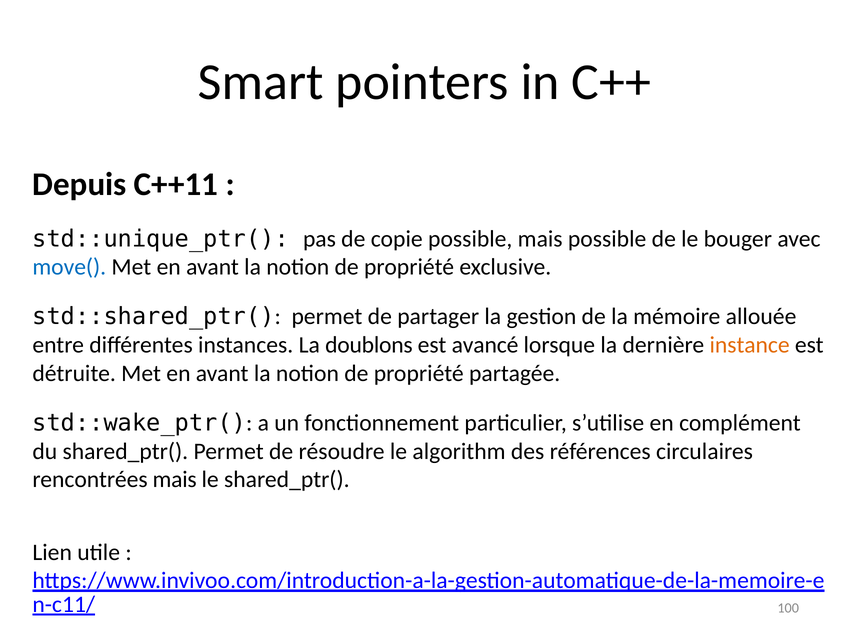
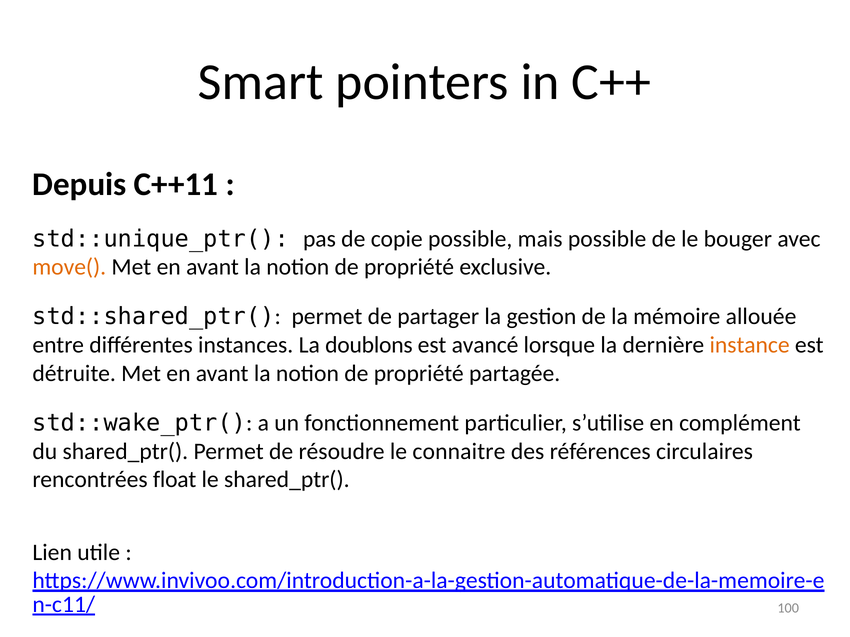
move( colour: blue -> orange (69, 267)
algorithm: algorithm -> connaitre (459, 452)
rencontrées mais: mais -> float (175, 480)
